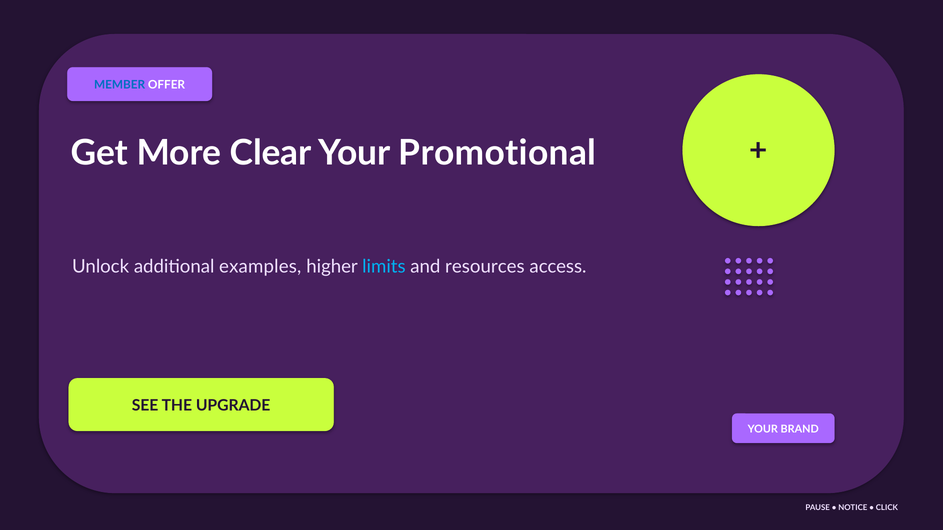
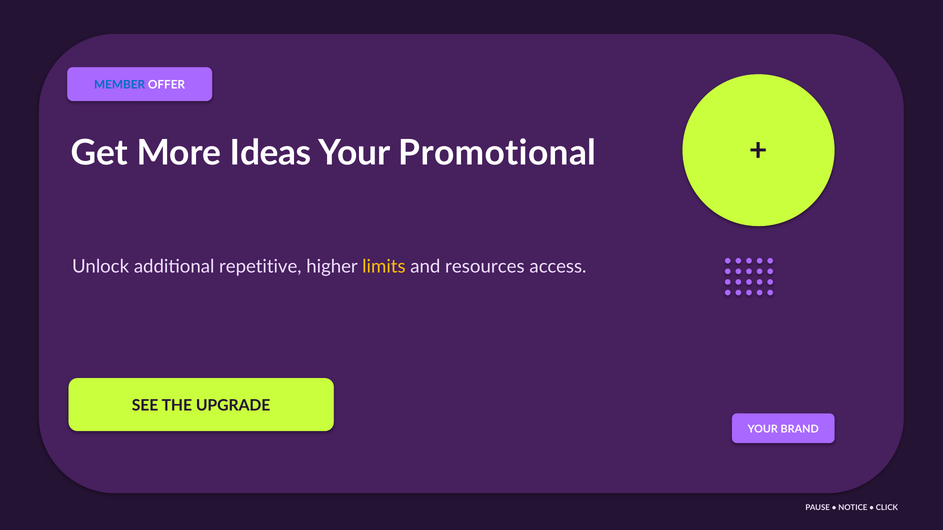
Clear: Clear -> Ideas (271, 153)
examples: examples -> repetitive (260, 267)
limits colour: light blue -> yellow (384, 267)
